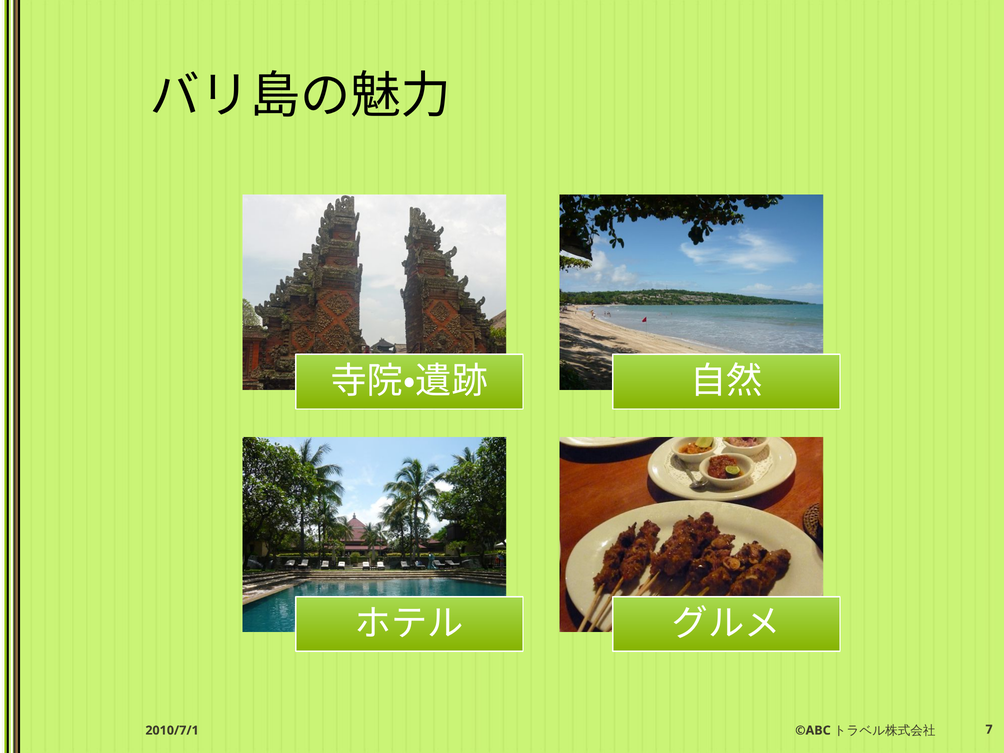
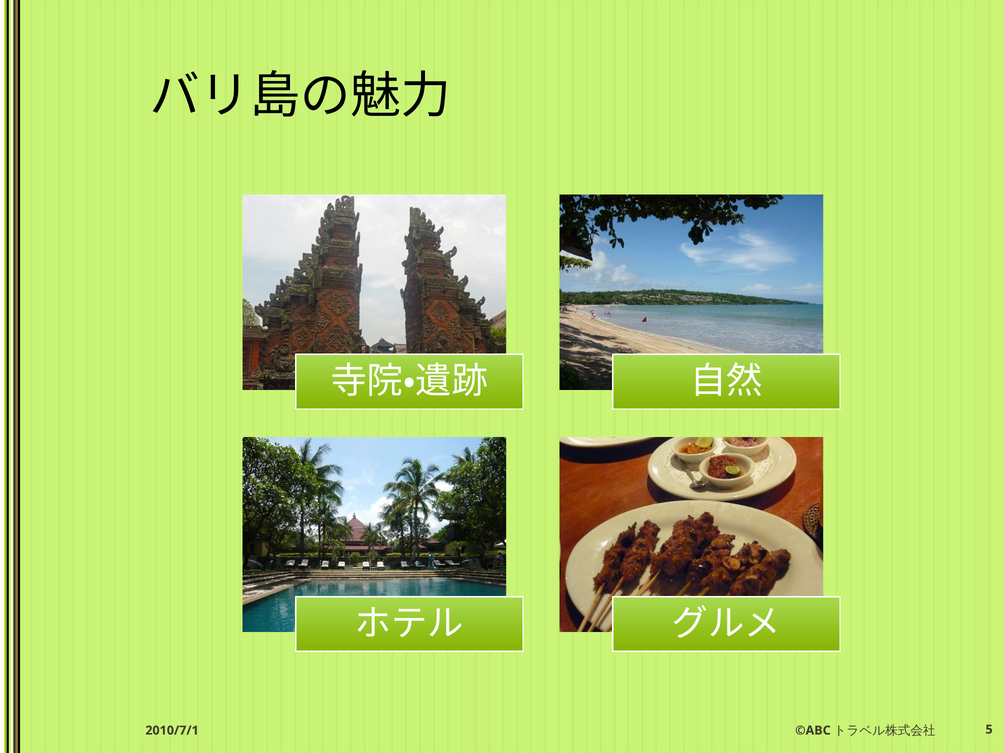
7: 7 -> 5 (989, 729)
